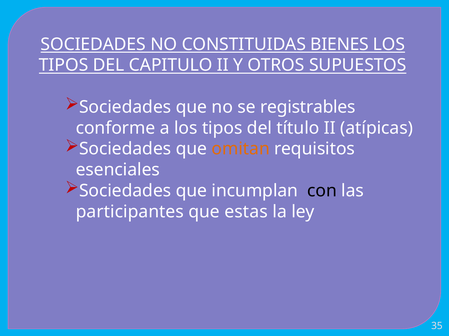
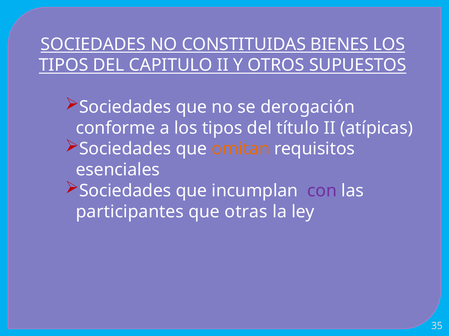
registrables: registrables -> derogación (308, 107)
con colour: black -> purple (322, 191)
estas: estas -> otras (246, 212)
